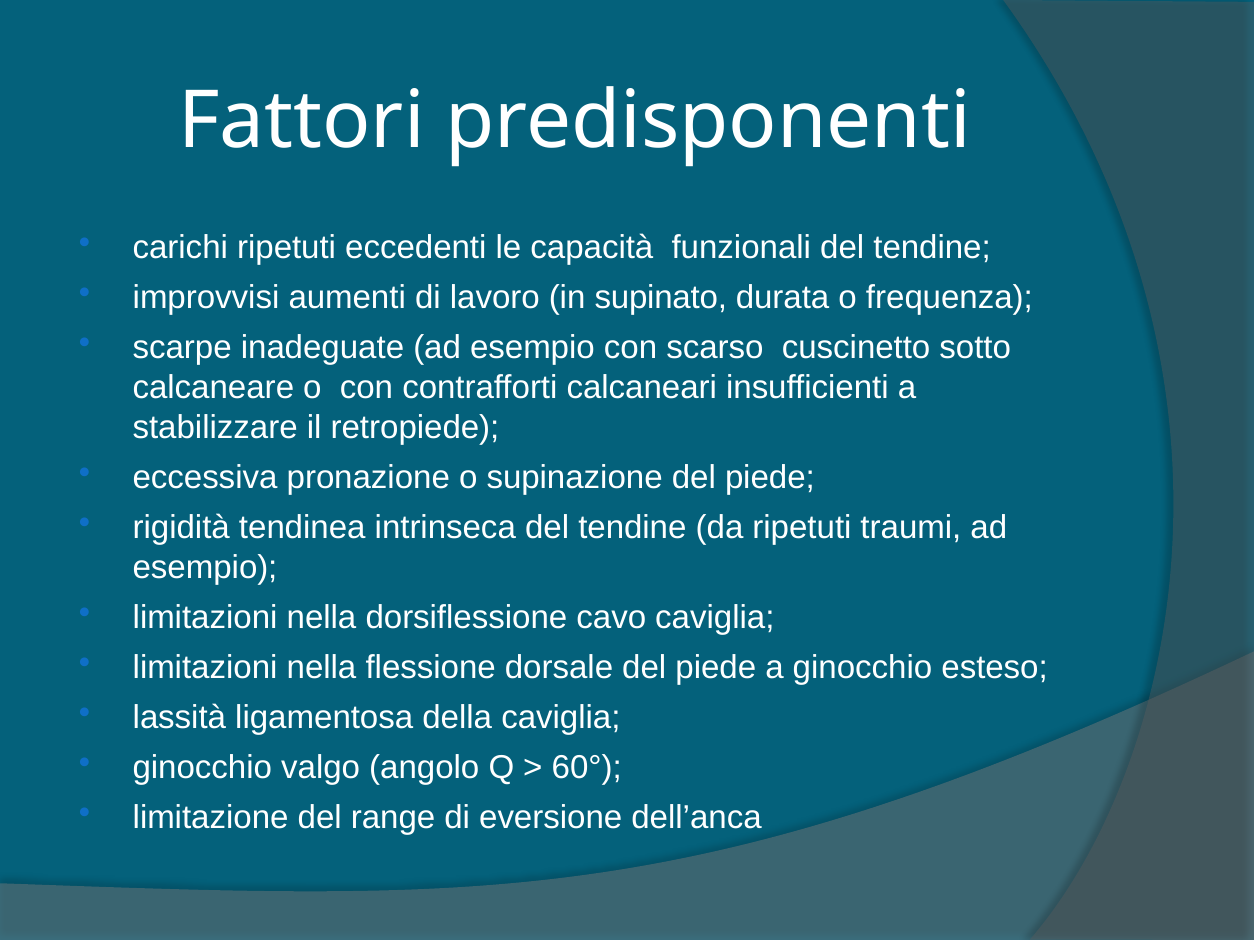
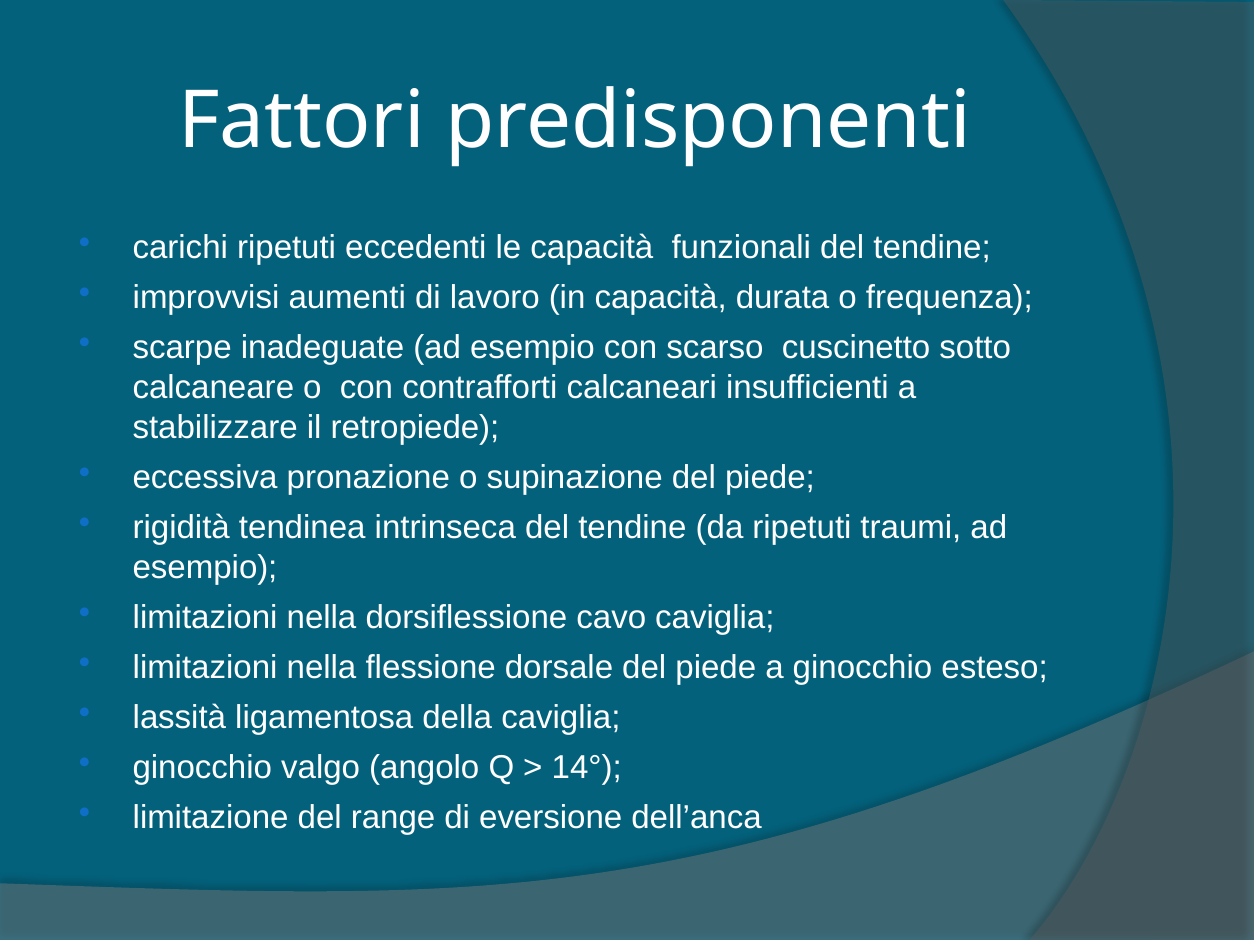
in supinato: supinato -> capacità (661, 298)
60°: 60° -> 14° (587, 768)
